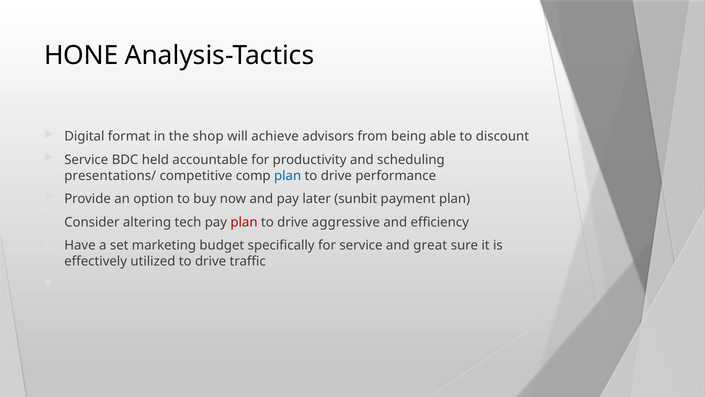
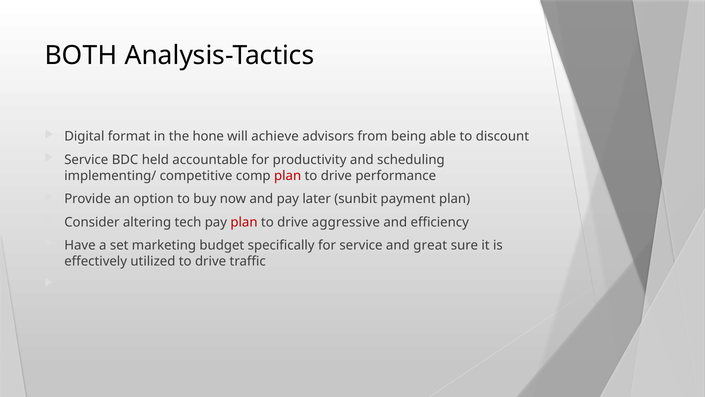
HONE: HONE -> BOTH (81, 56)
shop: shop -> hone (208, 136)
presentations/: presentations/ -> implementing/ (110, 176)
plan colour: blue -> red (288, 176)
